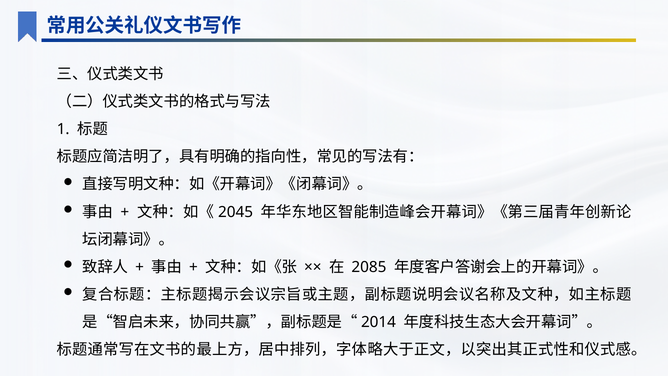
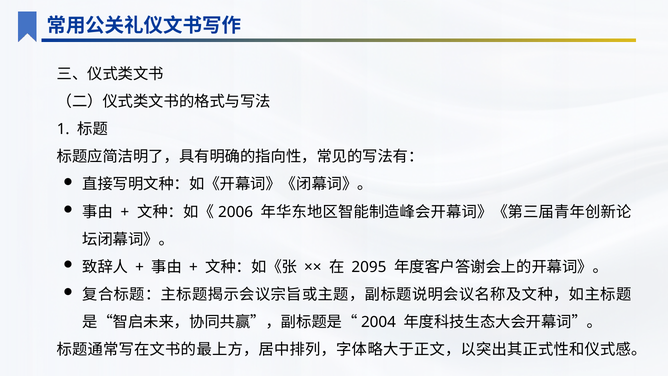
2045: 2045 -> 2006 (236, 212)
2085: 2085 -> 2095 (369, 267)
2014: 2014 -> 2004 (378, 322)
